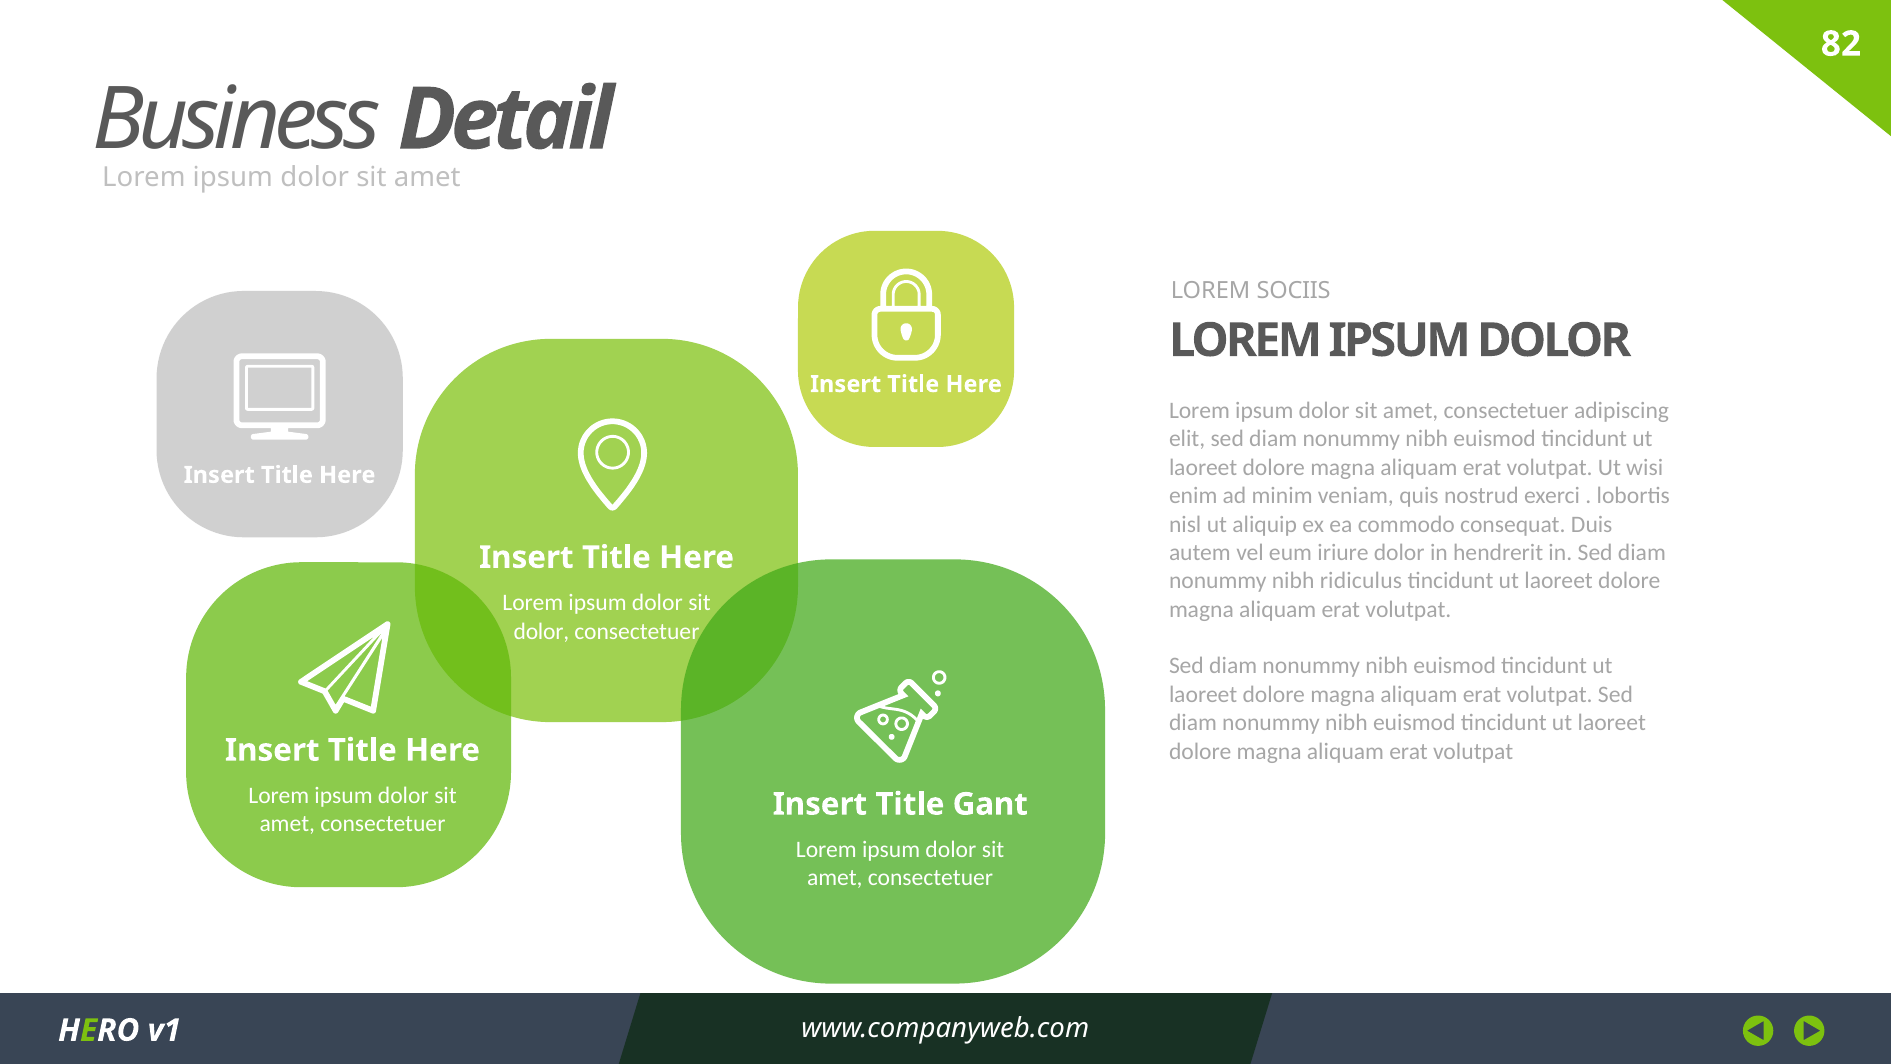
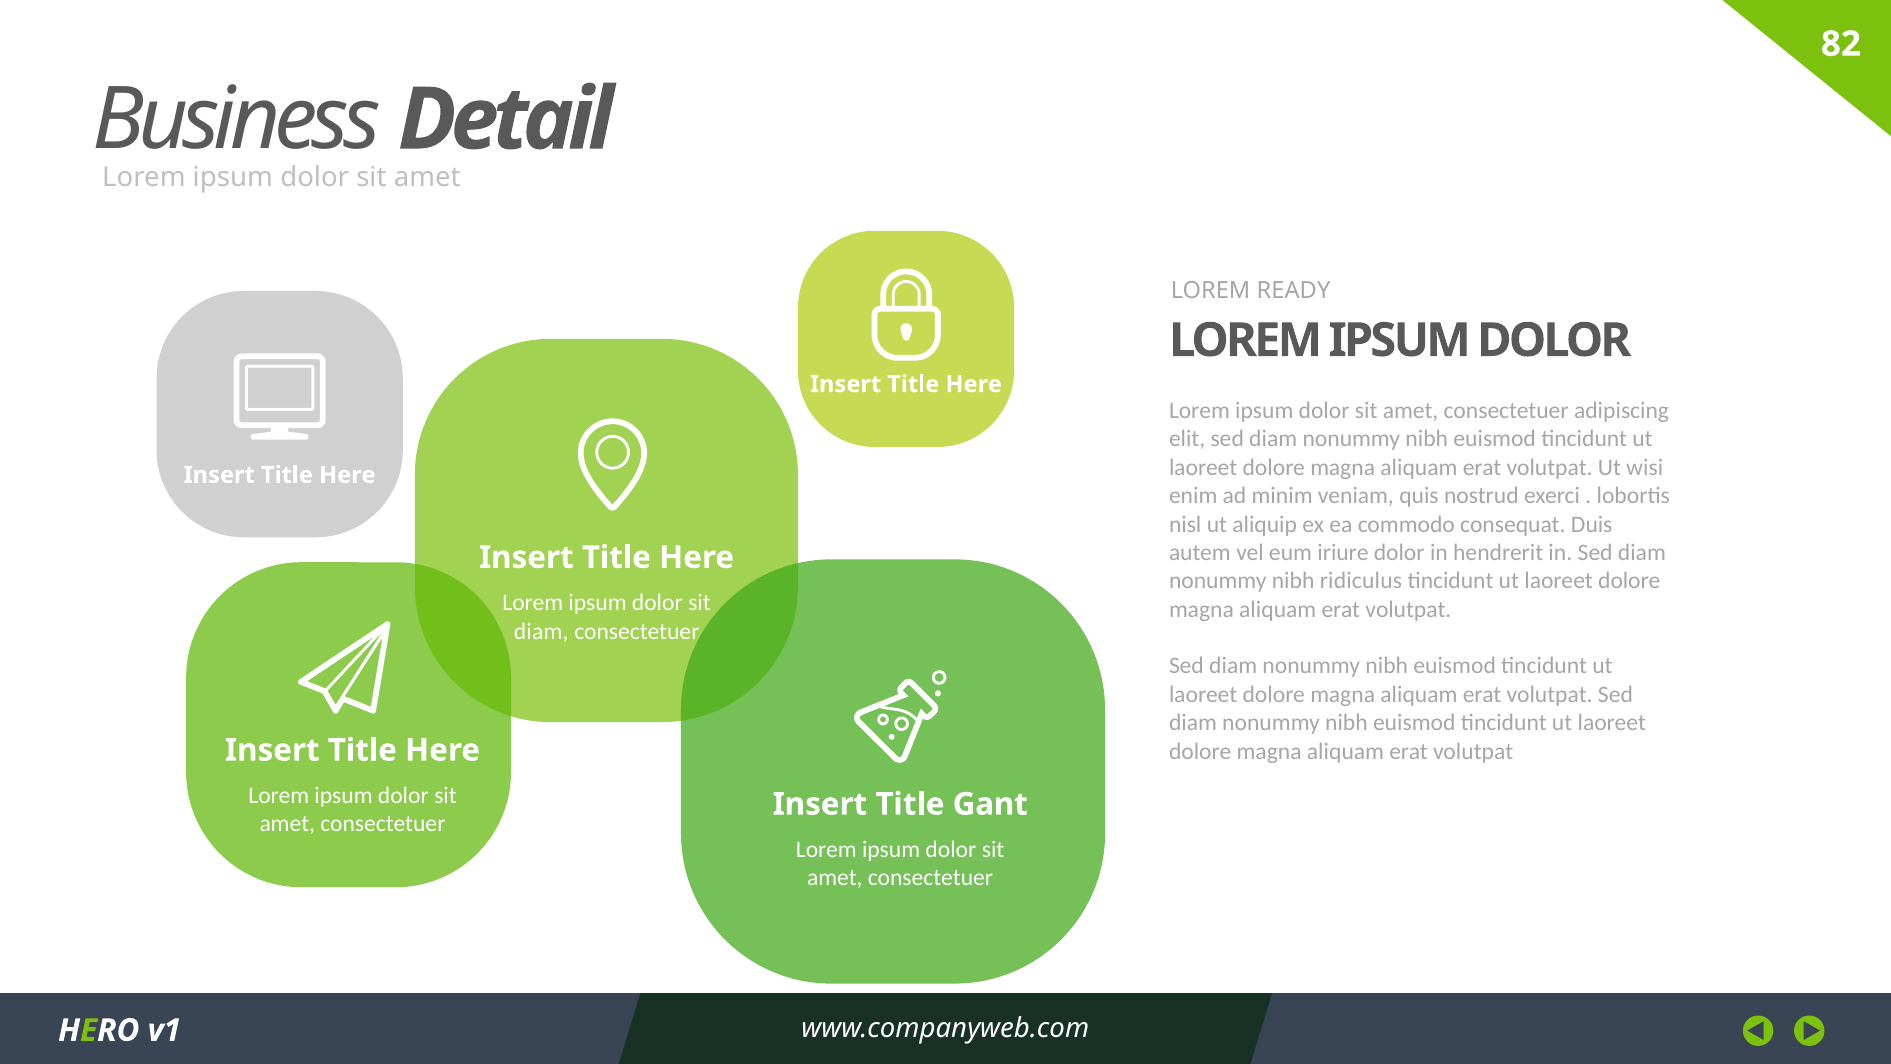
SOCIIS: SOCIIS -> READY (1293, 291)
dolor: dolor -> diam (541, 631)
